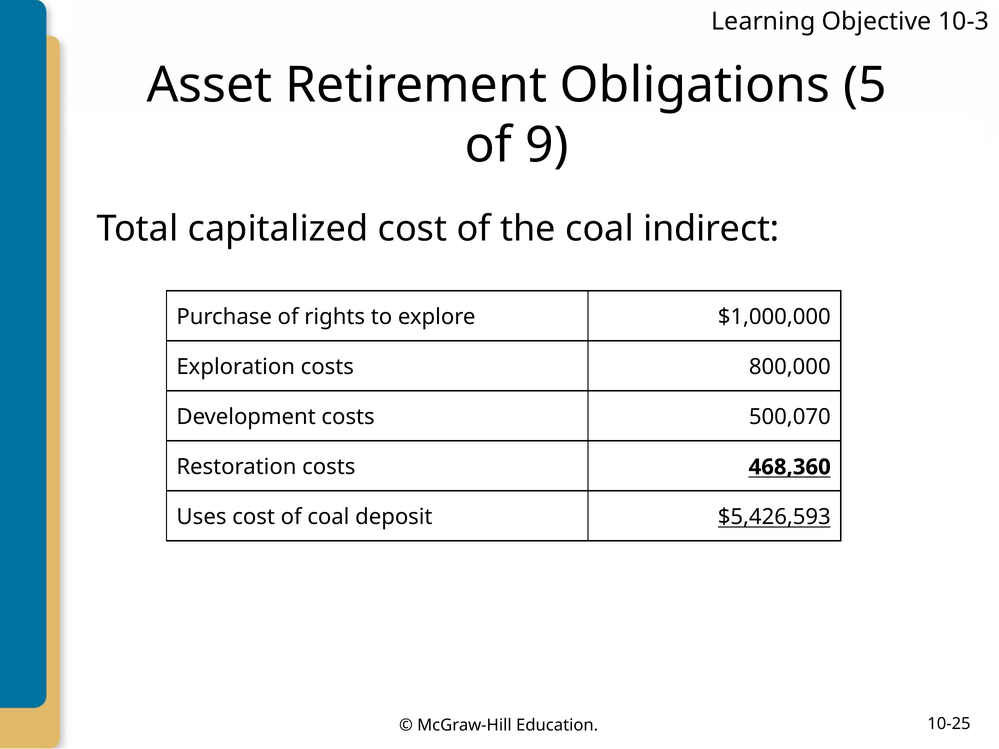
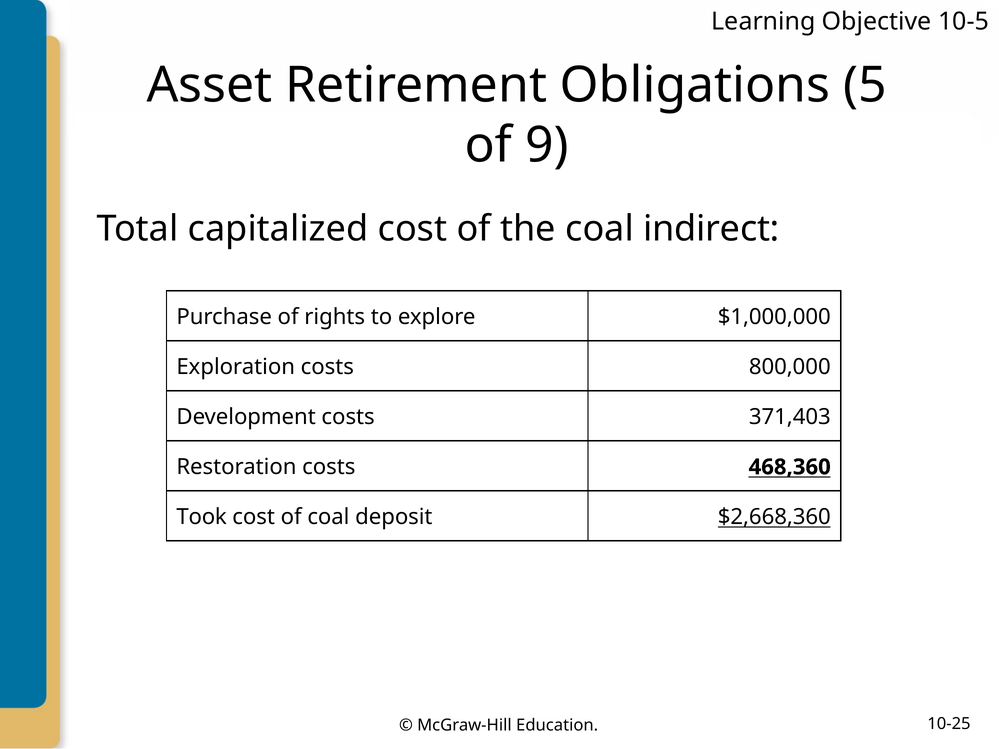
10-3: 10-3 -> 10-5 (964, 21)
500,070: 500,070 -> 371,403 (790, 417)
Uses: Uses -> Took (202, 517)
$5,426,593: $5,426,593 -> $2,668,360 (774, 517)
